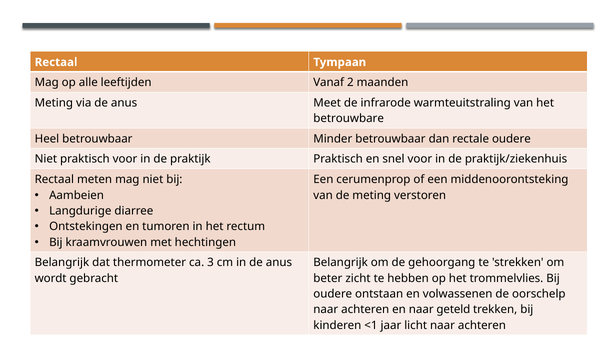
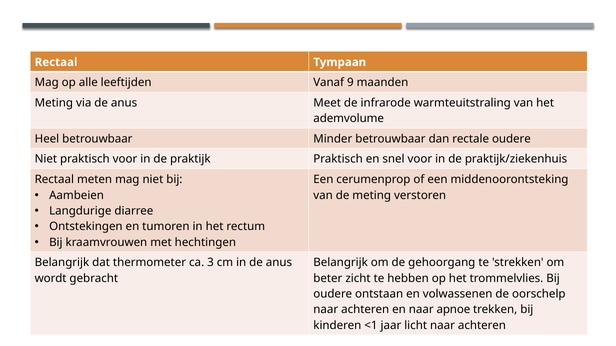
2: 2 -> 9 (350, 83)
betrouwbare: betrouwbare -> ademvolume (349, 119)
geteld: geteld -> apnoe (453, 310)
